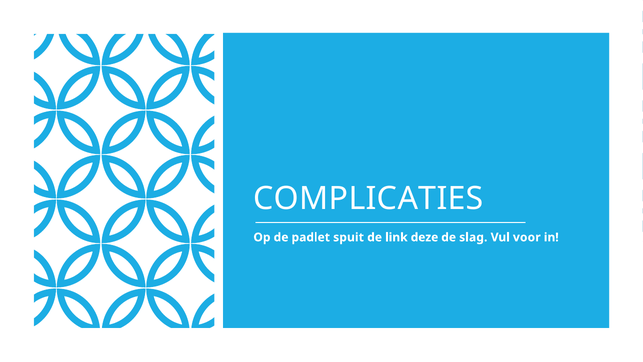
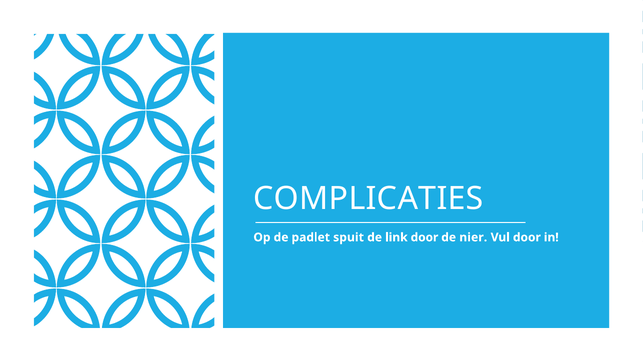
link deze: deze -> door (424, 237)
slag: slag -> nier (473, 237)
Vul voor: voor -> door (527, 237)
